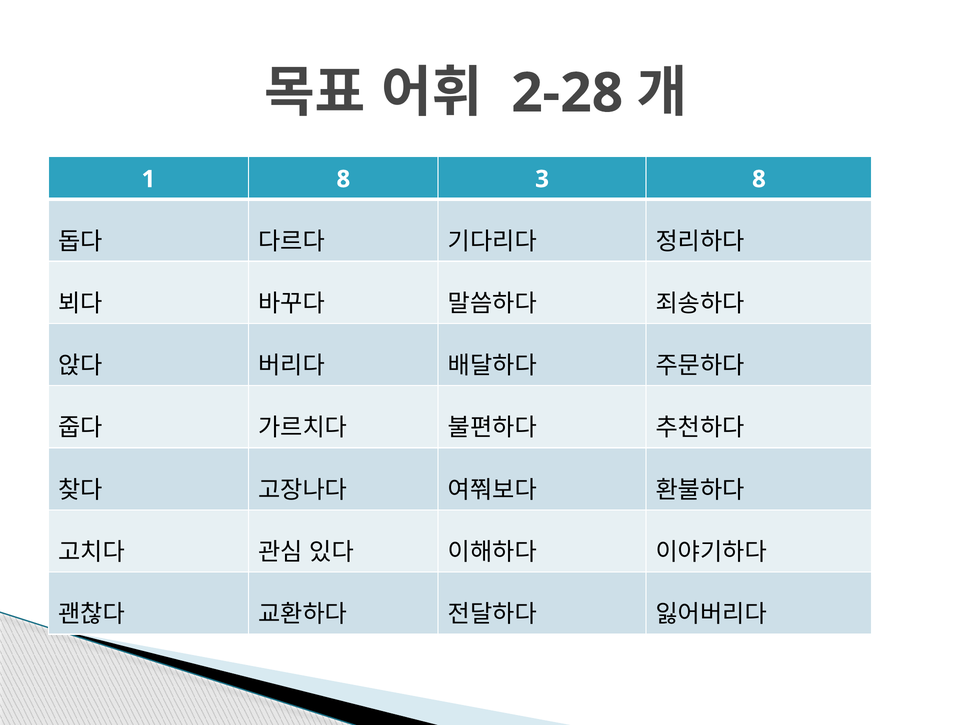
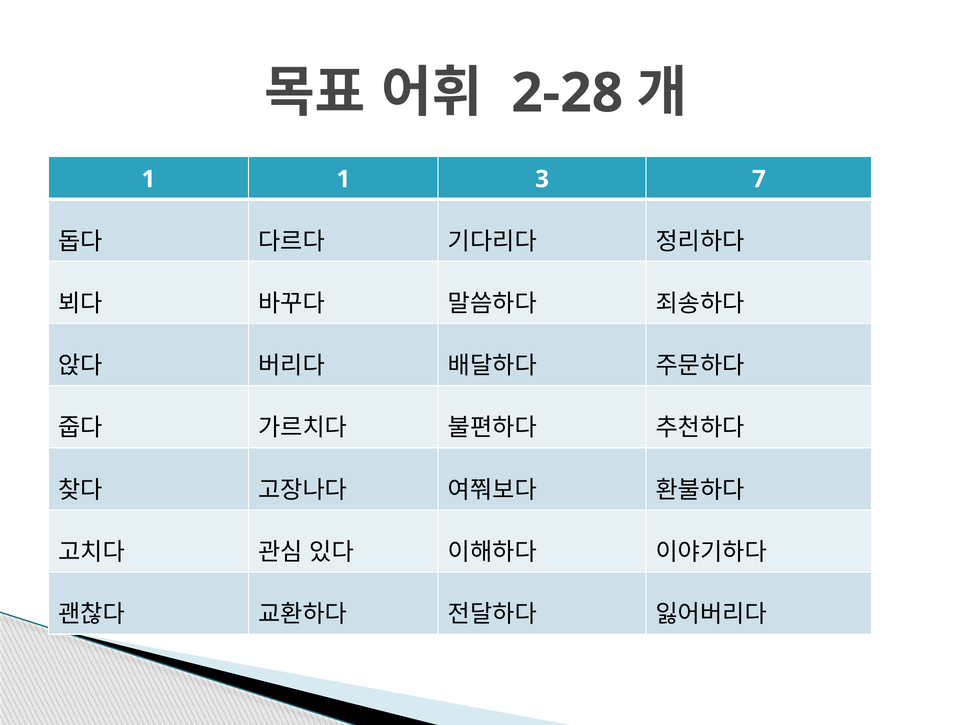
1 8: 8 -> 1 (343, 179)
3 8: 8 -> 7 (759, 179)
